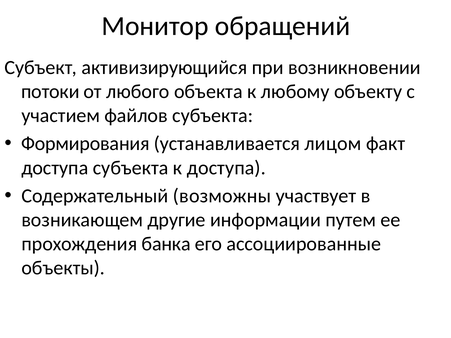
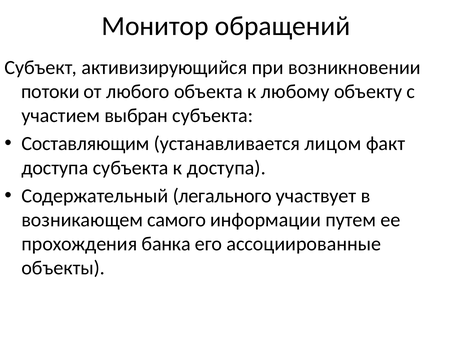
файлов: файлов -> выбран (136, 116)
Формирования: Формирования -> Составляющим (85, 144)
возможны: возможны -> легального (222, 196)
другие: другие -> самого (177, 220)
